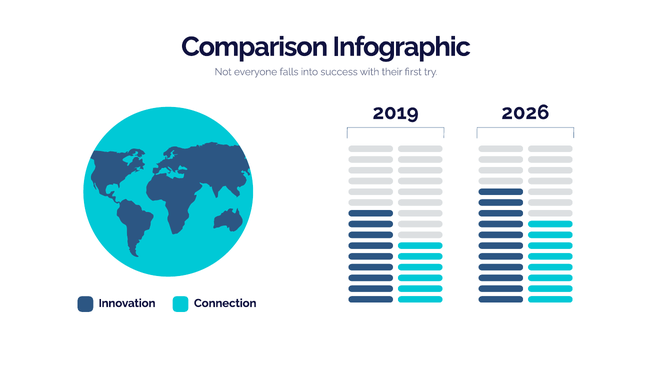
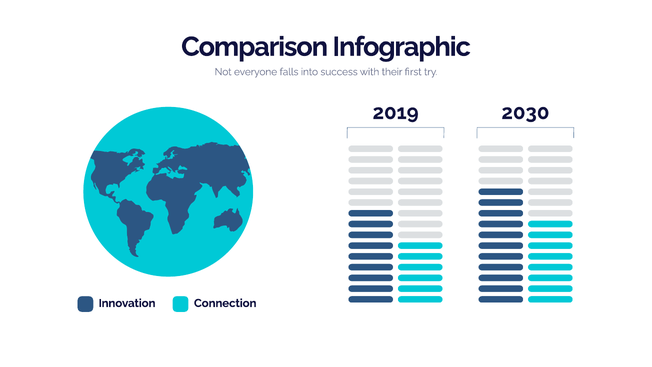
2026: 2026 -> 2030 (525, 112)
